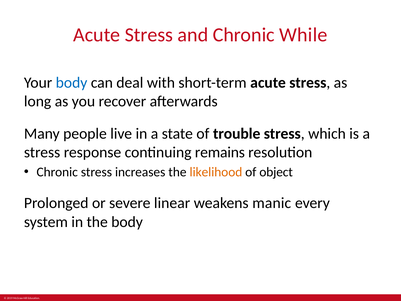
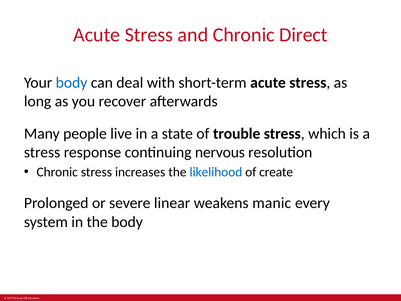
While: While -> Direct (303, 35)
remains: remains -> nervous (220, 152)
likelihood colour: orange -> blue (216, 172)
object: object -> create (276, 172)
